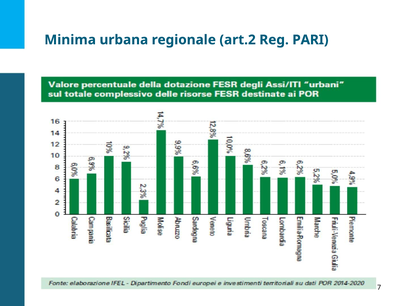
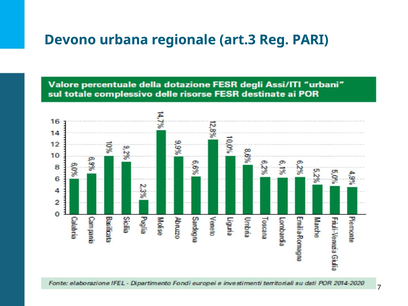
Minima: Minima -> Devono (70, 40)
art.2: art.2 -> art.3 (238, 40)
